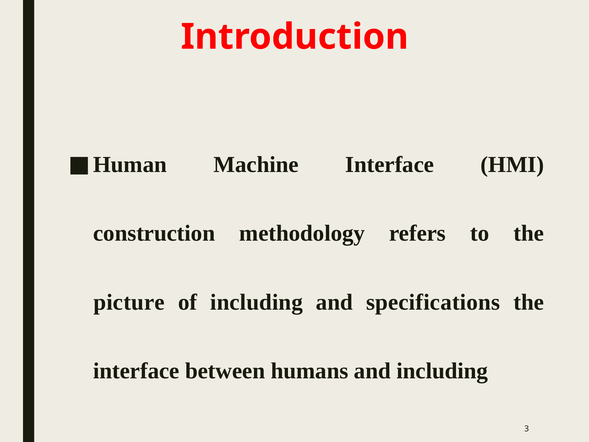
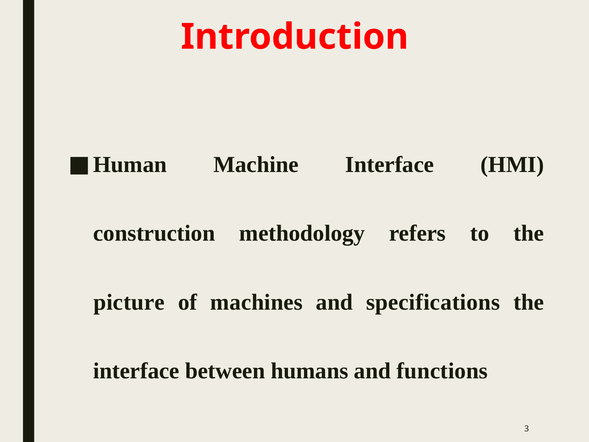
of including: including -> machines (257, 302)
and including: including -> functions (442, 371)
